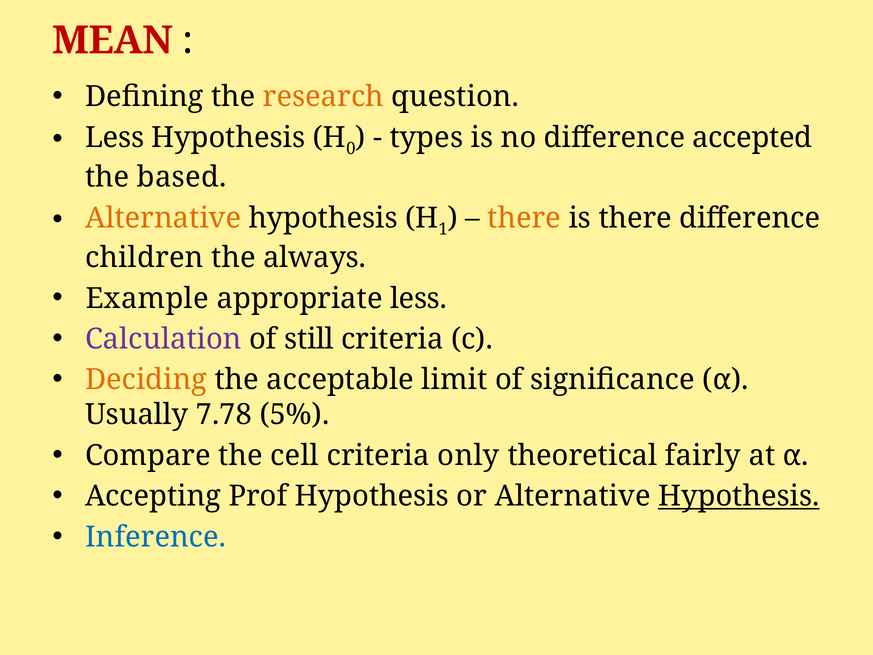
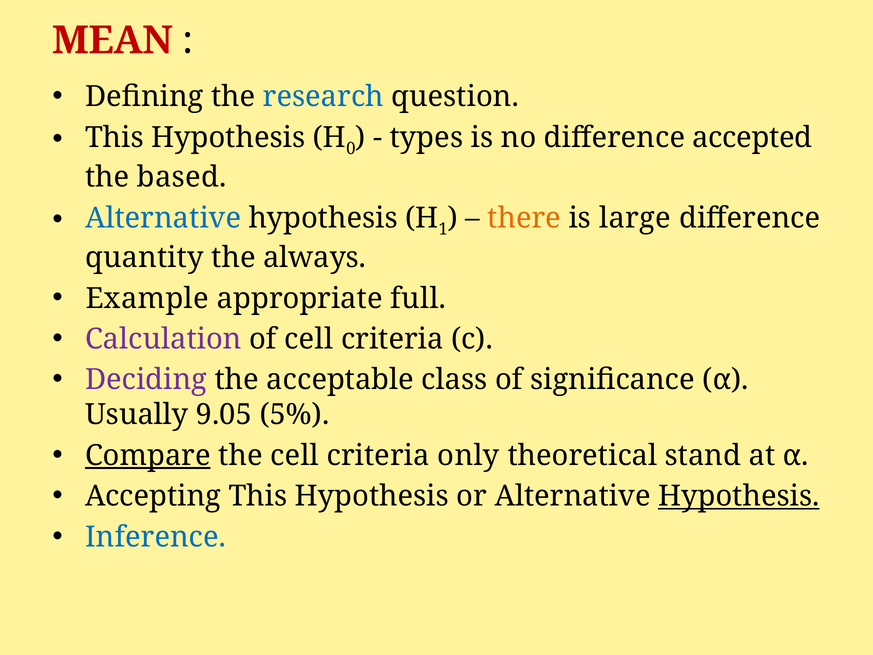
research colour: orange -> blue (323, 97)
Less: Less -> This (114, 137)
Alternative colour: orange -> blue (163, 218)
is there: there -> large (635, 218)
children: children -> quantity (144, 258)
appropriate less: less -> full (418, 298)
of still: still -> cell (309, 339)
Deciding colour: orange -> purple (146, 380)
limit: limit -> class (455, 380)
7.78: 7.78 -> 9.05 (224, 415)
Compare underline: none -> present (148, 455)
fairly: fairly -> stand (703, 455)
Accepting Prof: Prof -> This (258, 496)
